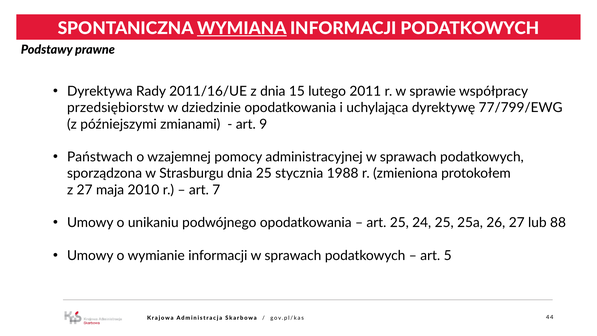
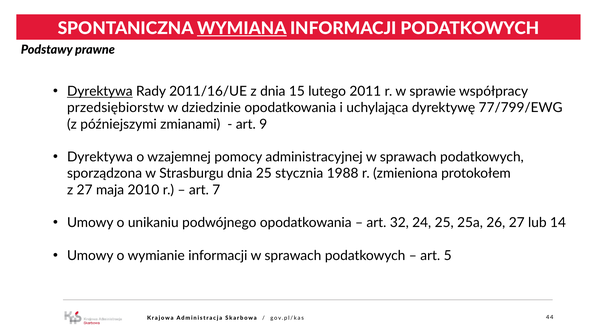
Dyrektywa underline: none -> present (100, 91)
Państwach: Państwach -> Dyrektywa (100, 157)
art 25: 25 -> 32 (399, 223)
88: 88 -> 14 (558, 223)
